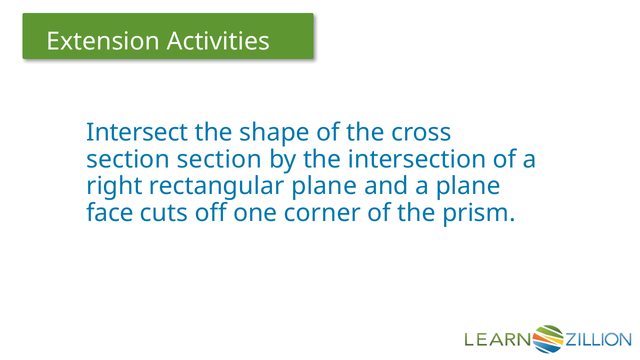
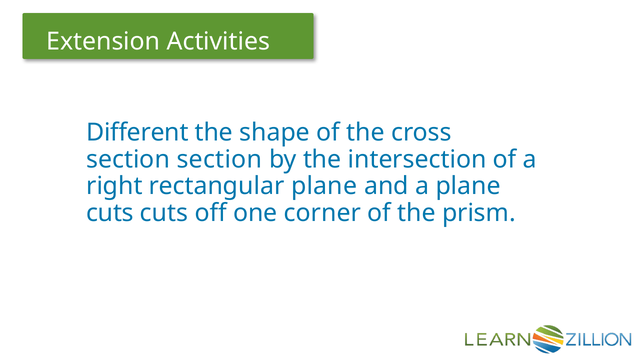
Intersect: Intersect -> Different (137, 132)
face: face -> cuts (110, 213)
